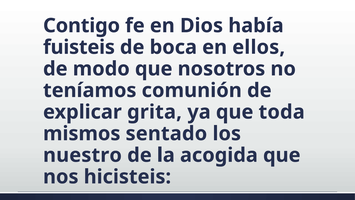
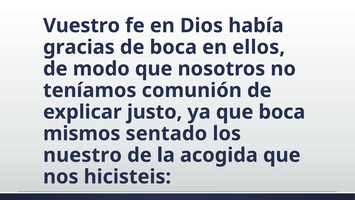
Contigo: Contigo -> Vuestro (82, 26)
fuisteis: fuisteis -> gracias (79, 47)
grita: grita -> justo (155, 112)
que toda: toda -> boca (282, 112)
